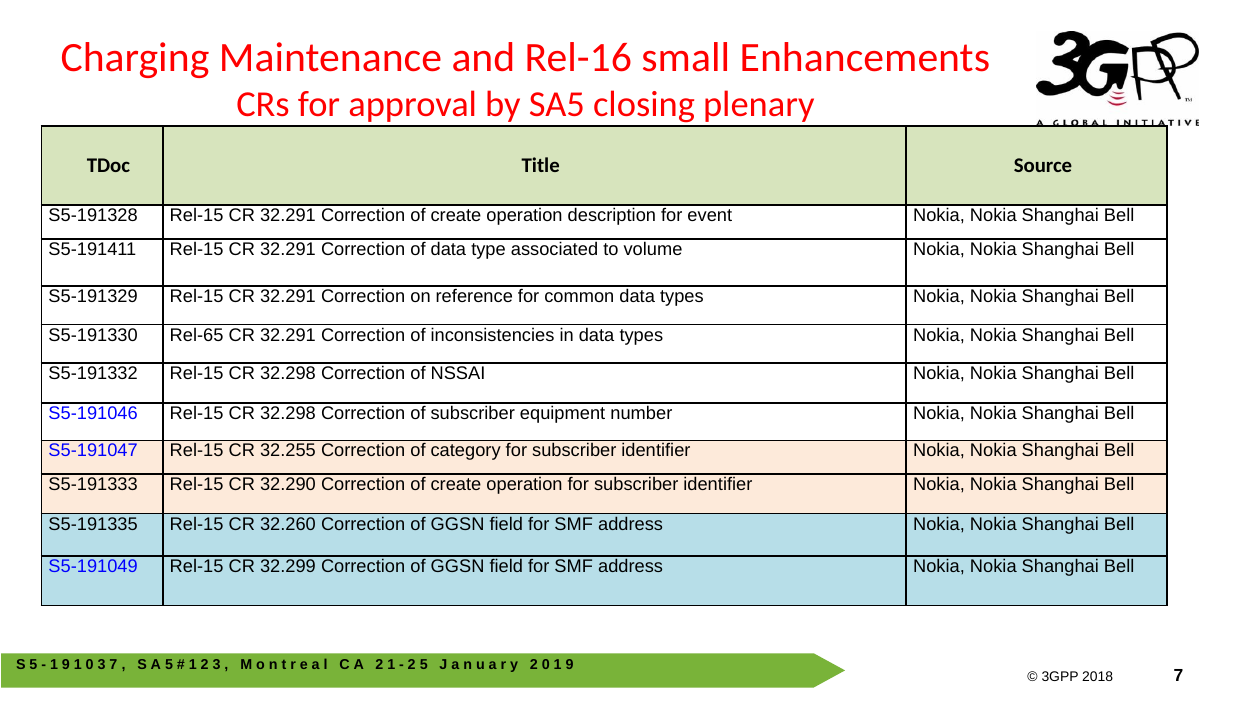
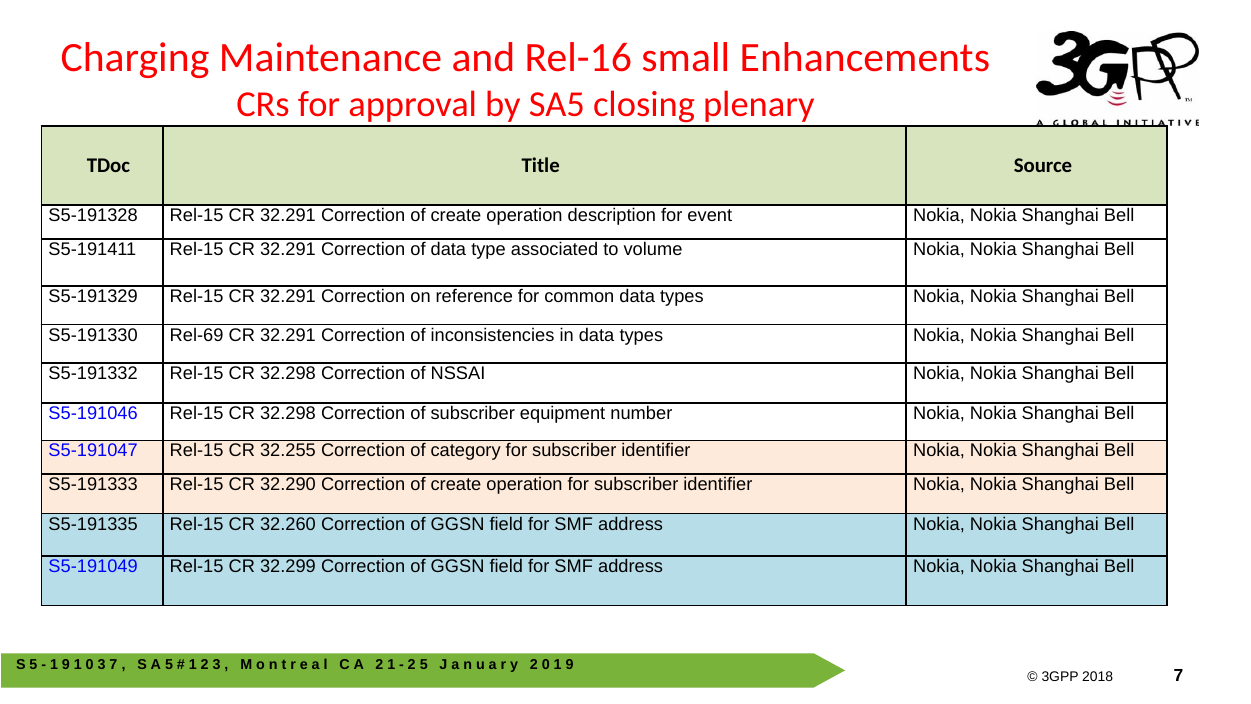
Rel-65: Rel-65 -> Rel-69 (197, 335)
